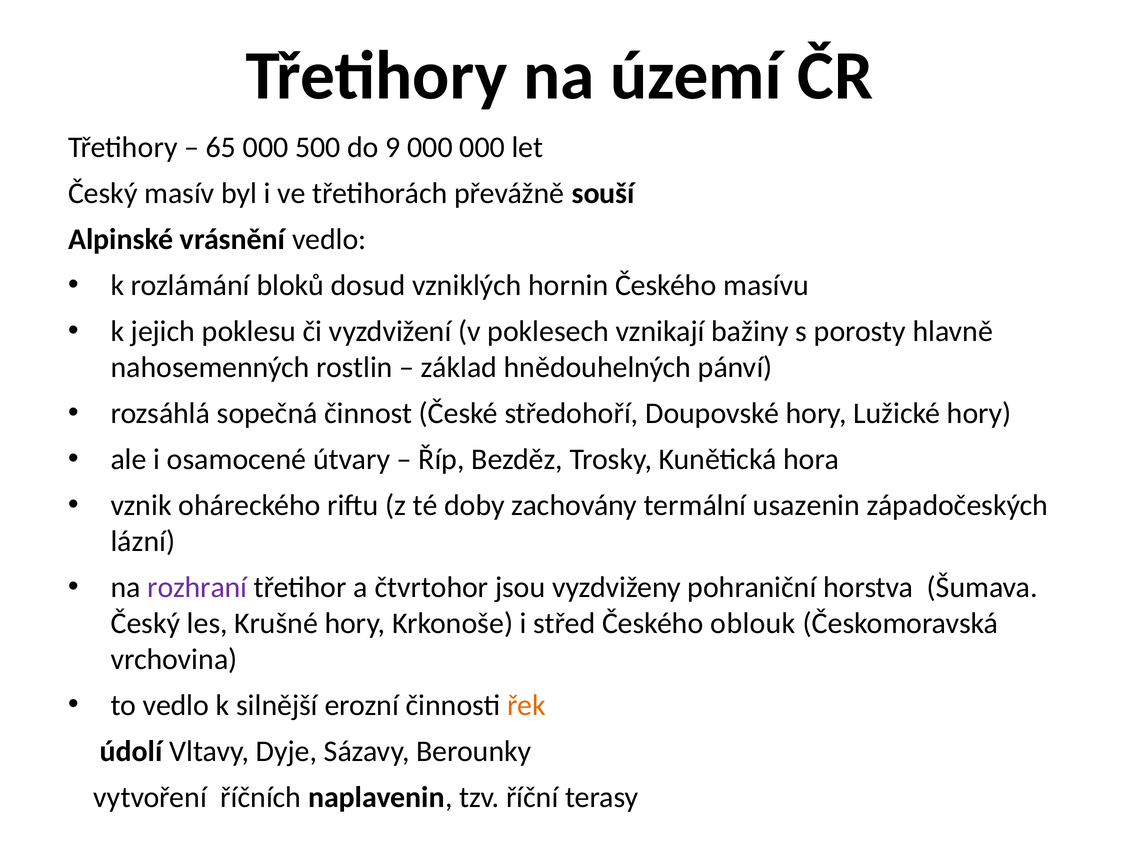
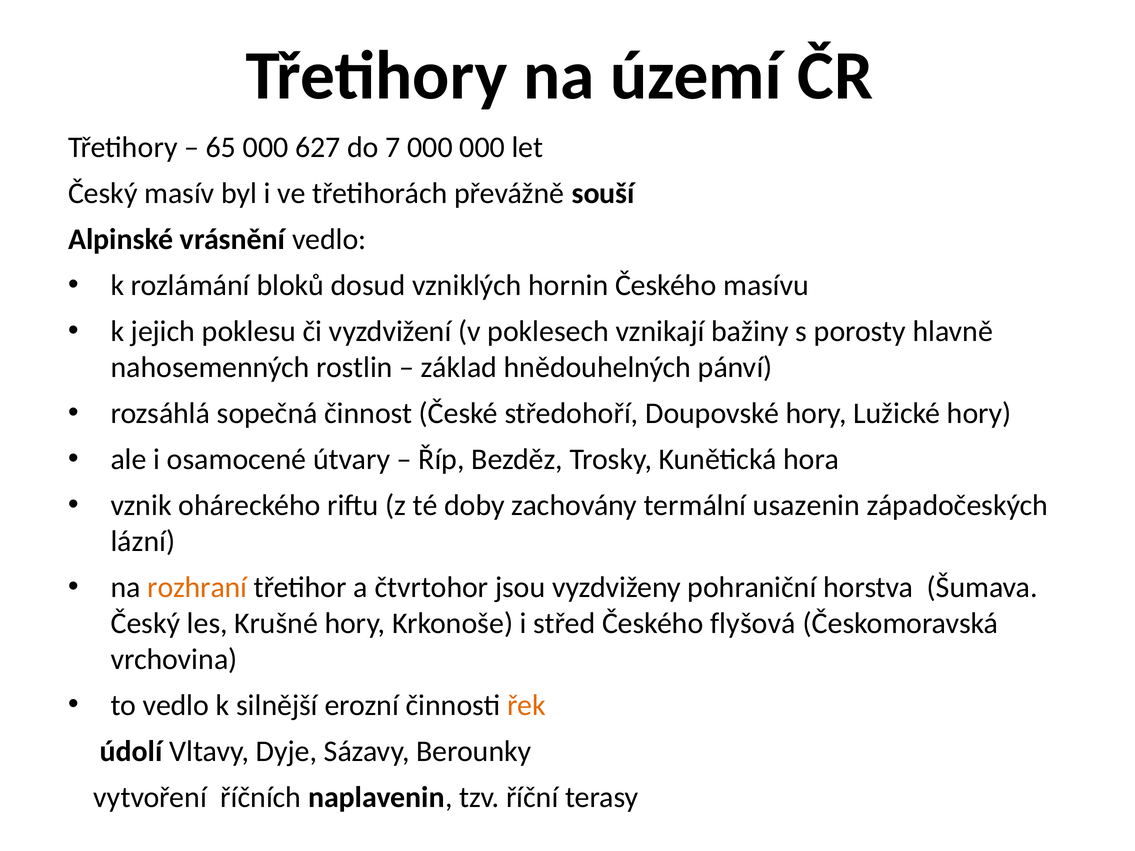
500: 500 -> 627 (318, 147)
9: 9 -> 7 (393, 147)
rozhraní colour: purple -> orange (197, 588)
oblouk: oblouk -> flyšová (753, 623)
